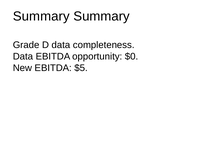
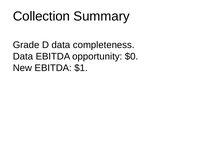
Summary: Summary -> Collection (41, 16)
$5: $5 -> $1 (81, 68)
